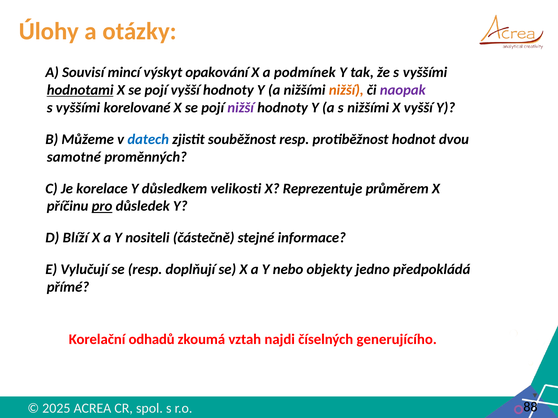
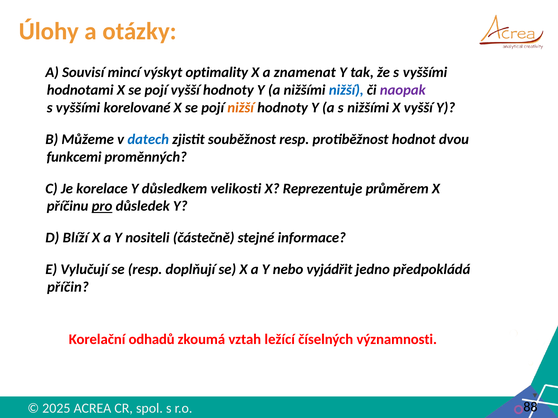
opakování: opakování -> optimality (217, 72)
podmínek: podmínek -> znamenat (305, 72)
hodnotami underline: present -> none (80, 90)
nižší colour: orange -> blue (346, 90)
nižší colour: purple -> orange (241, 108)
samotné: samotné -> funkcemi (74, 157)
objekty: objekty -> vyjádřit (330, 270)
přímé: přímé -> příčin (68, 287)
najdi: najdi -> ležící (280, 340)
generujícího: generujícího -> významnosti (397, 340)
